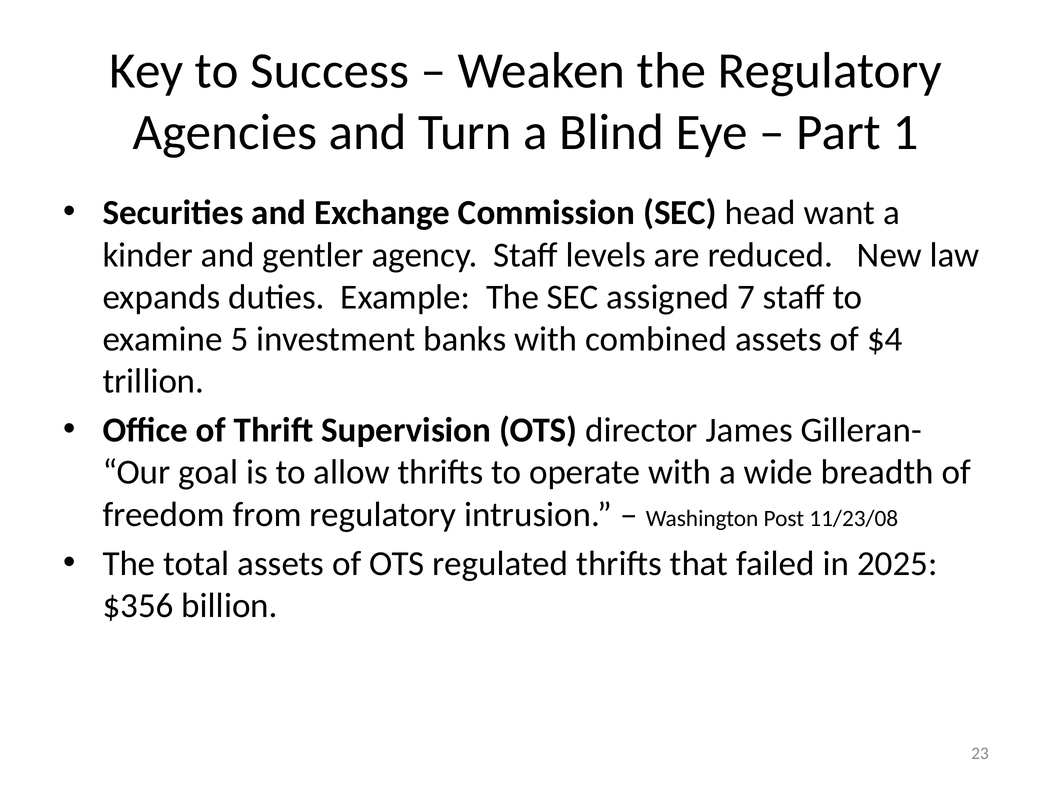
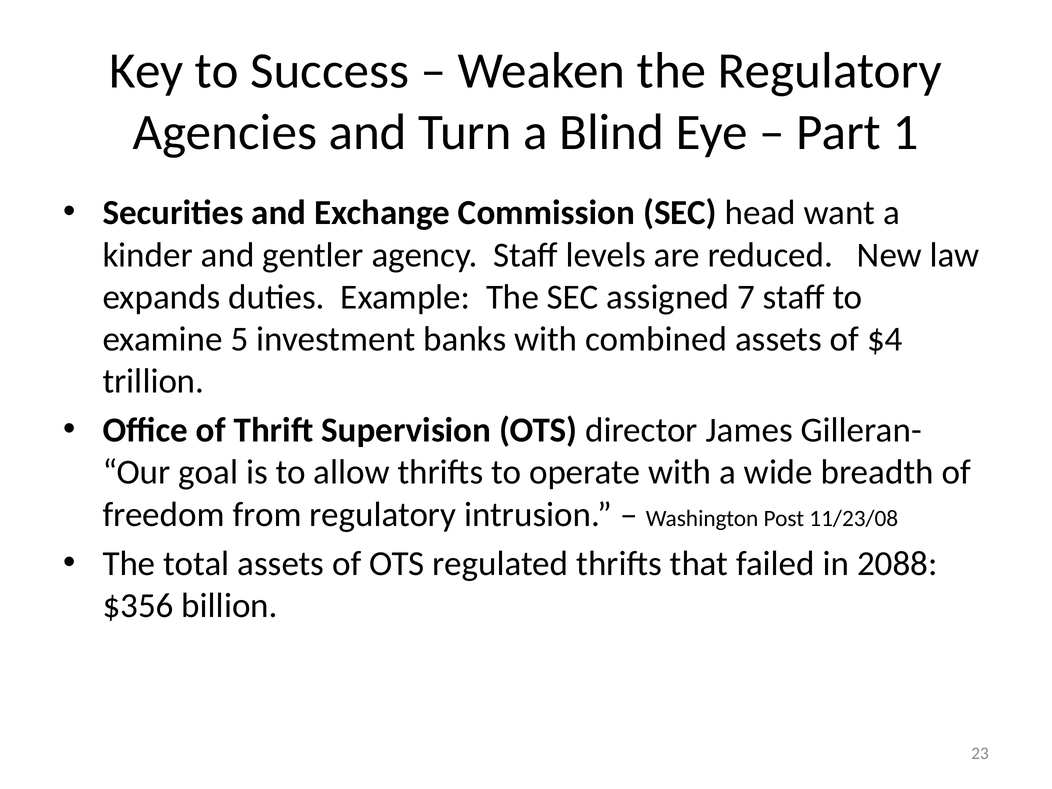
2025: 2025 -> 2088 (897, 564)
